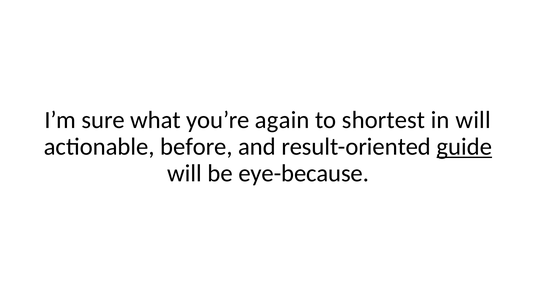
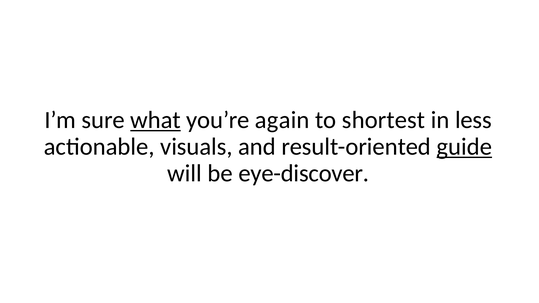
what underline: none -> present (156, 120)
in will: will -> less (473, 120)
before: before -> visuals (196, 147)
eye-because: eye-because -> eye-discover (304, 173)
